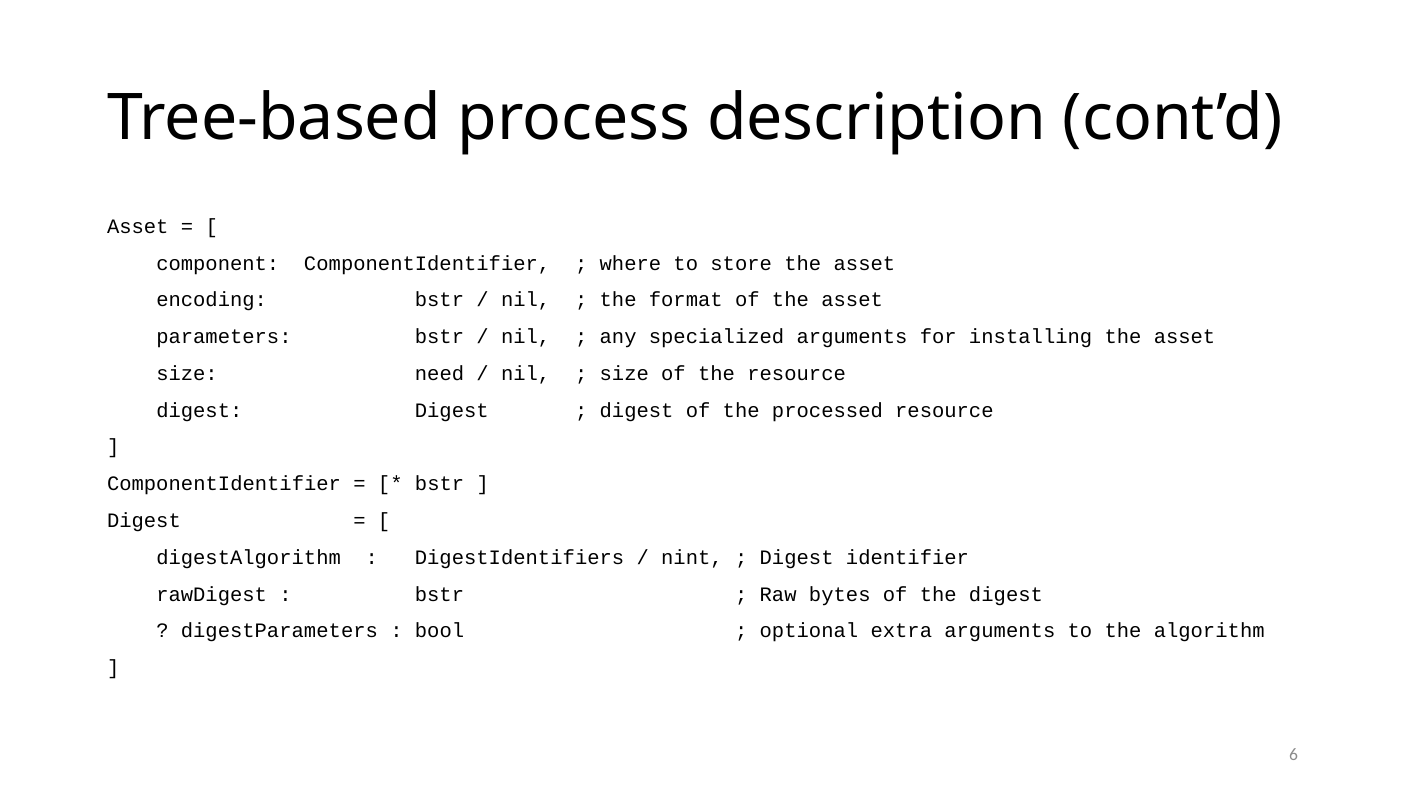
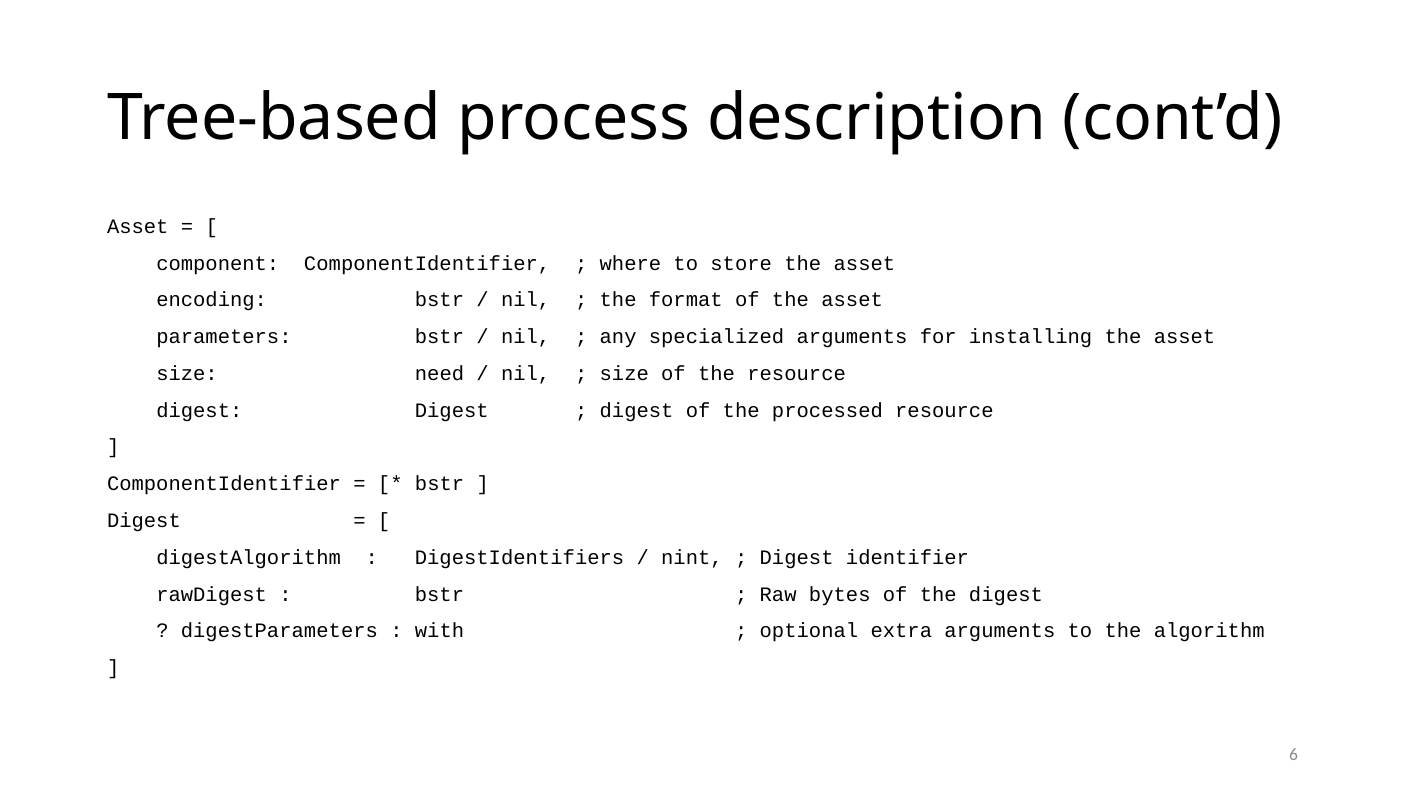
bool: bool -> with (439, 631)
